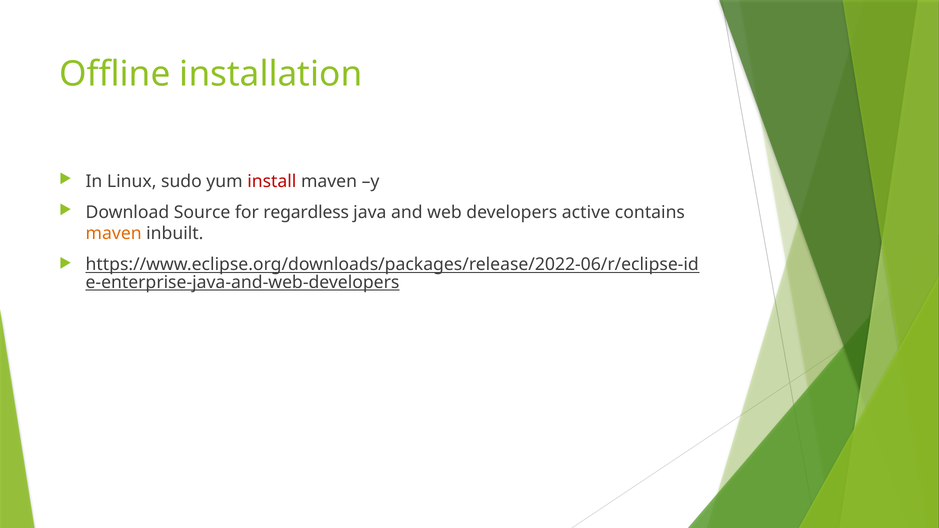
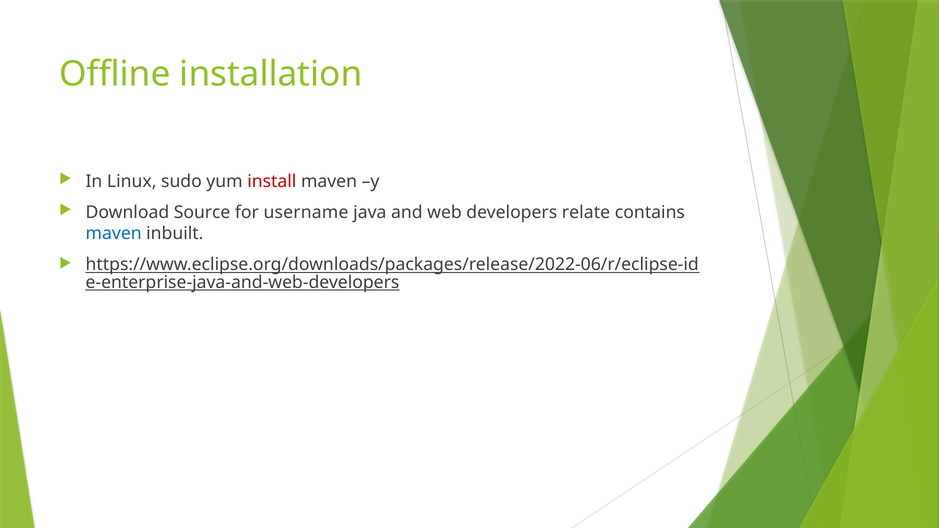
regardless: regardless -> username (306, 213)
active: active -> relate (586, 213)
maven colour: orange -> blue (114, 234)
